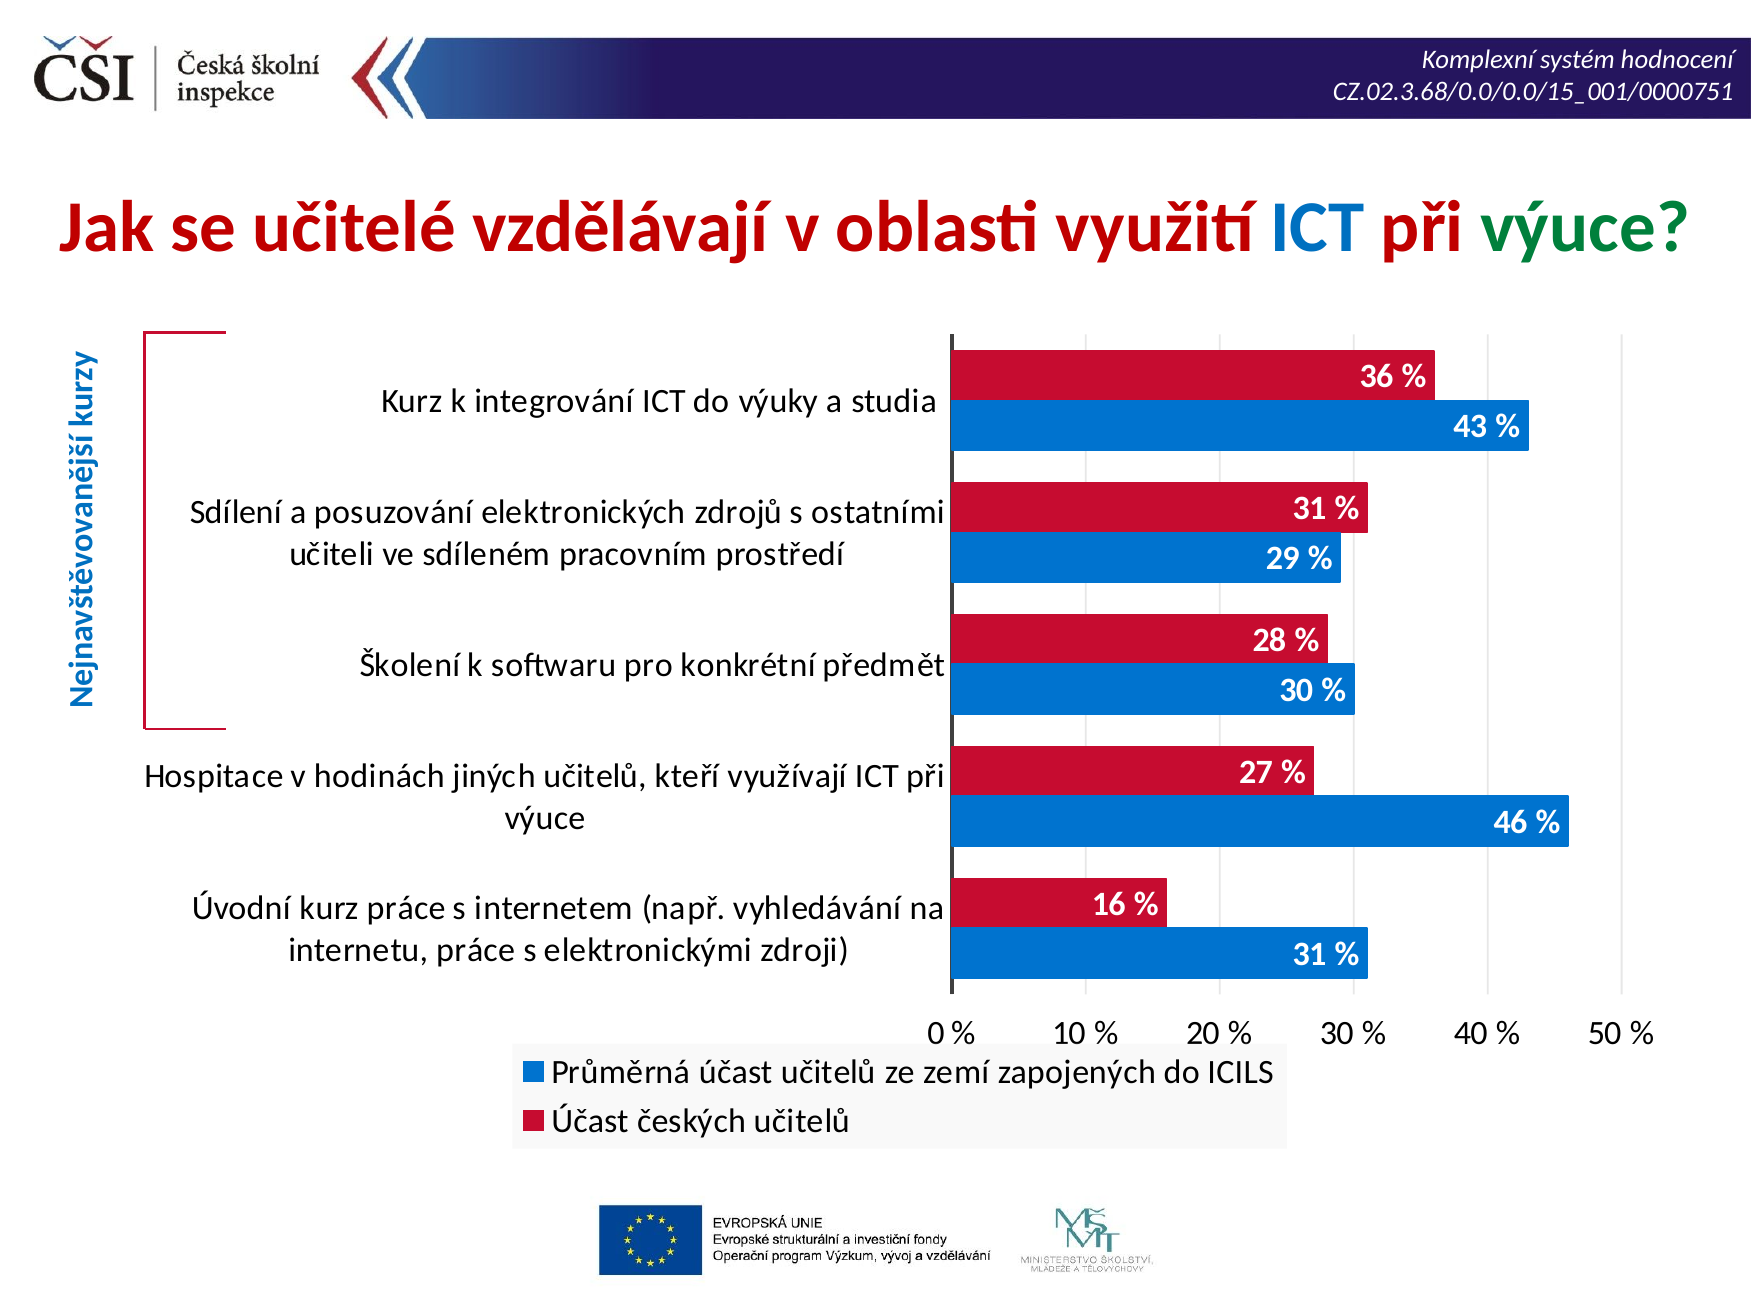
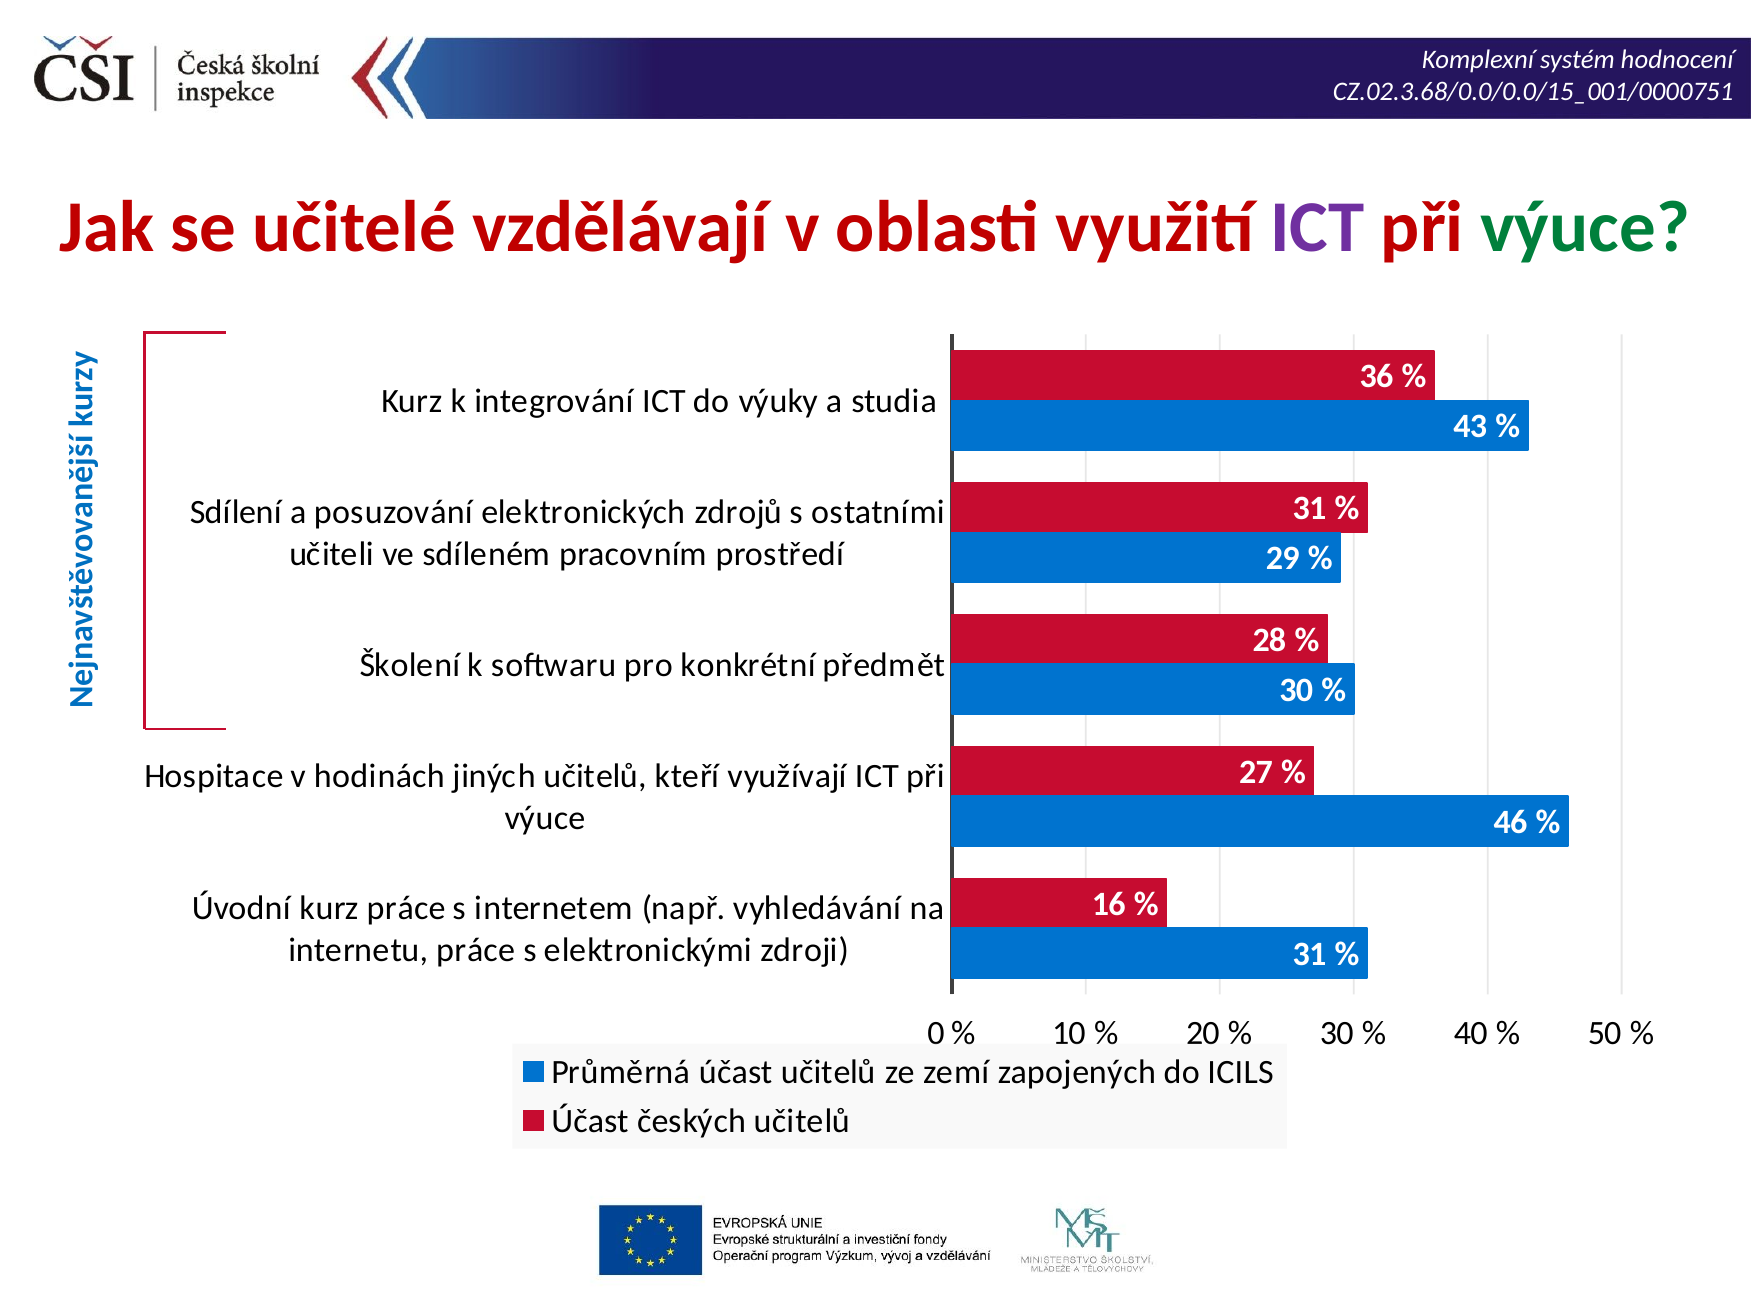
ICT colour: blue -> purple (1317, 227)
